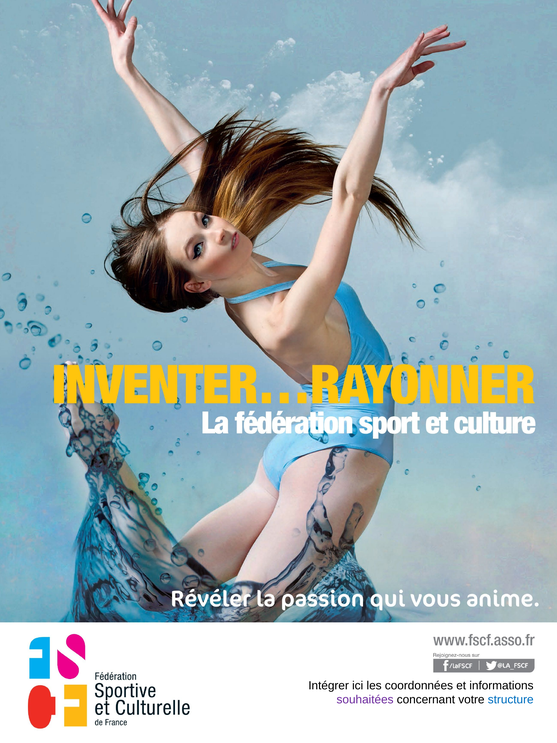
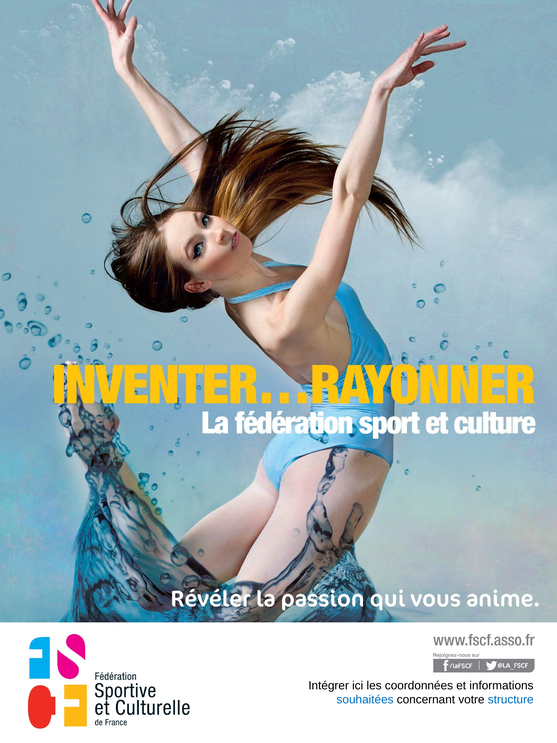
souhaitées colour: purple -> blue (365, 699)
